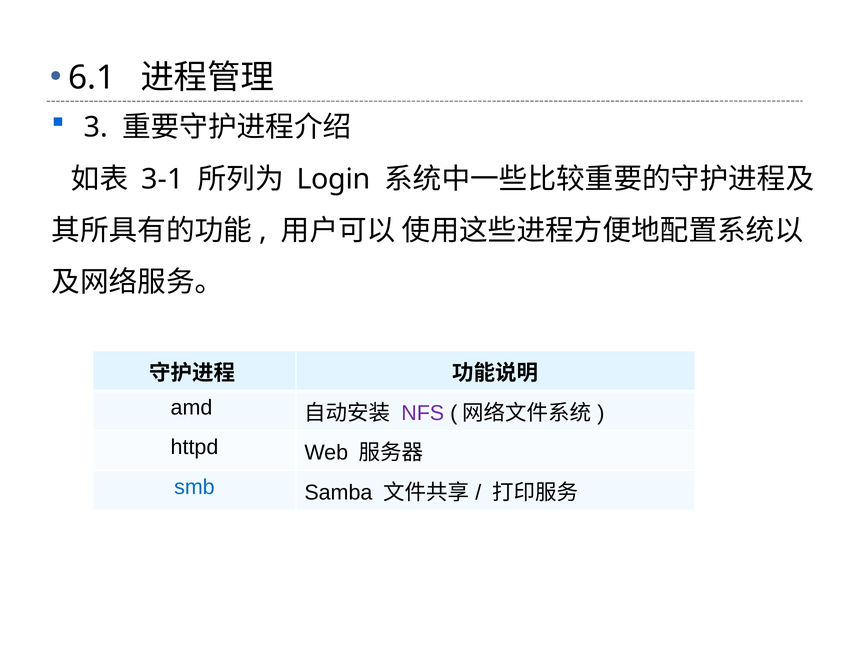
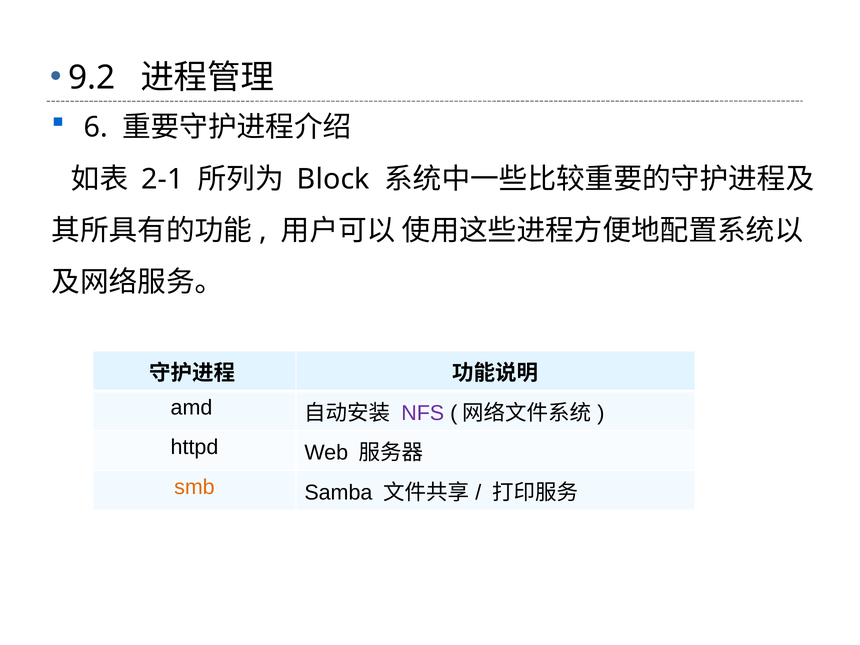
6.1: 6.1 -> 9.2 (92, 78)
3: 3 -> 6 (96, 127)
3-1: 3-1 -> 2-1 (162, 179)
Login: Login -> Block (333, 179)
smb colour: blue -> orange (194, 487)
